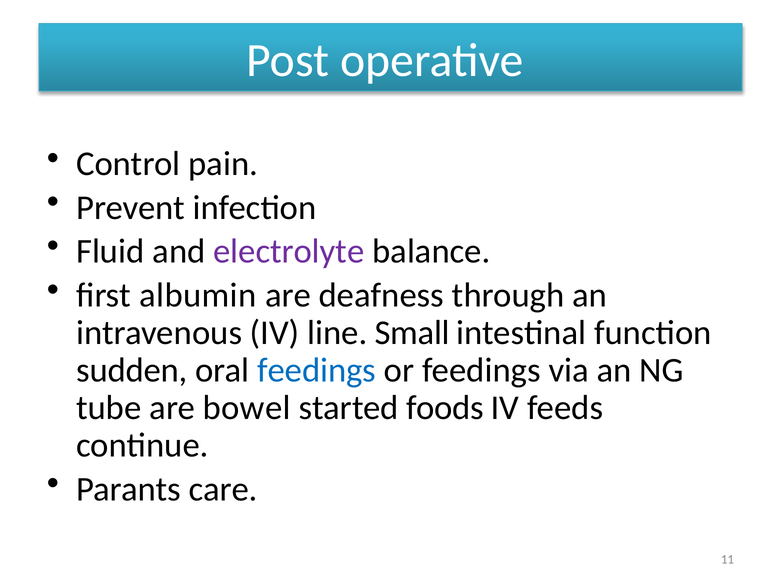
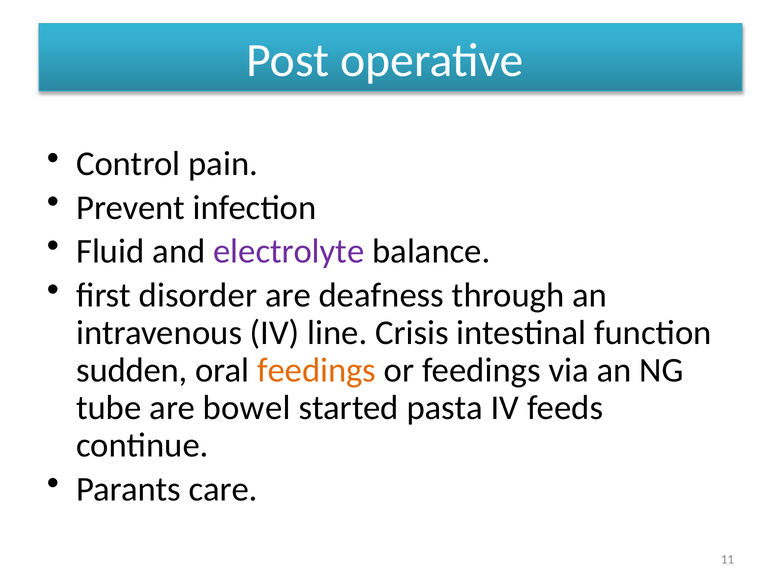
albumin: albumin -> disorder (198, 295)
Small: Small -> Crisis (412, 333)
feedings colour: blue -> orange (317, 370)
foods: foods -> pasta (445, 408)
